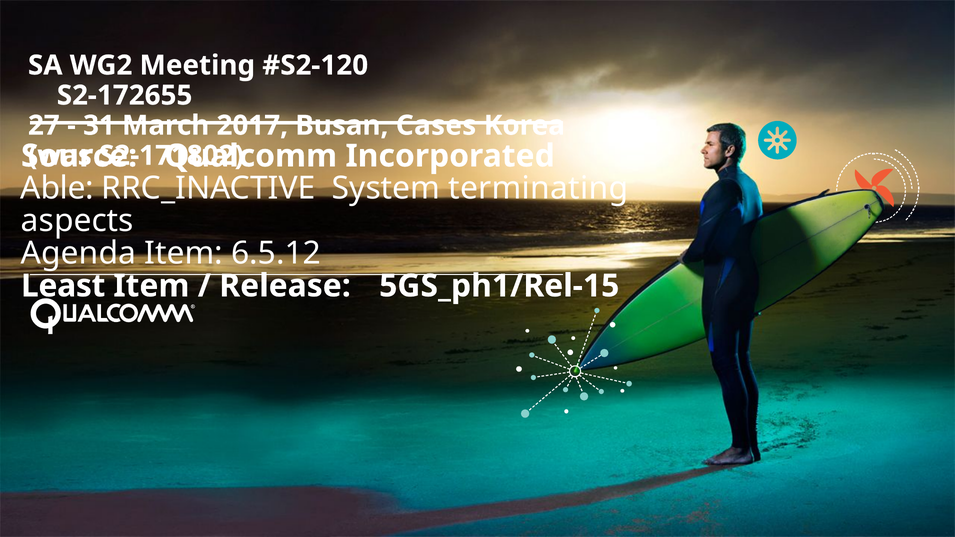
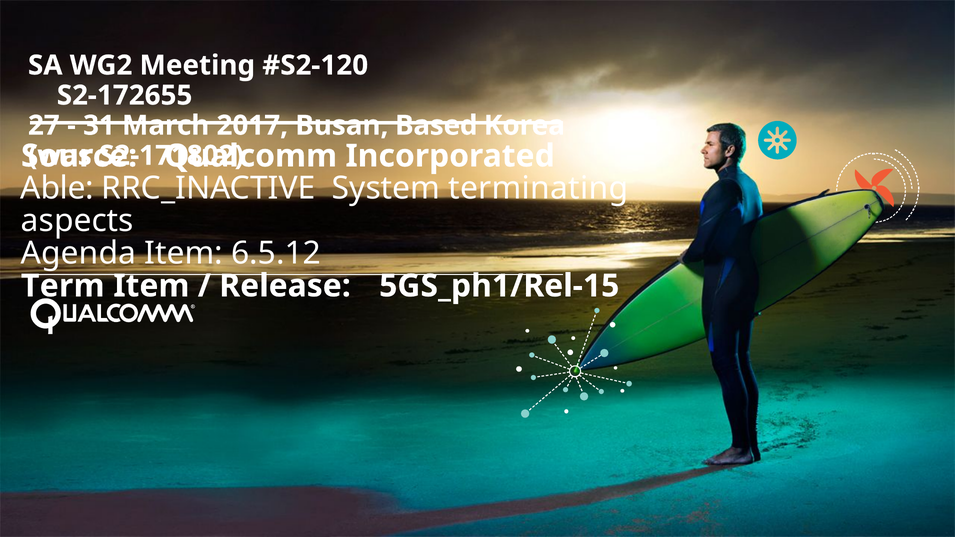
Cases: Cases -> Based (436, 126)
Least: Least -> Term (63, 286)
